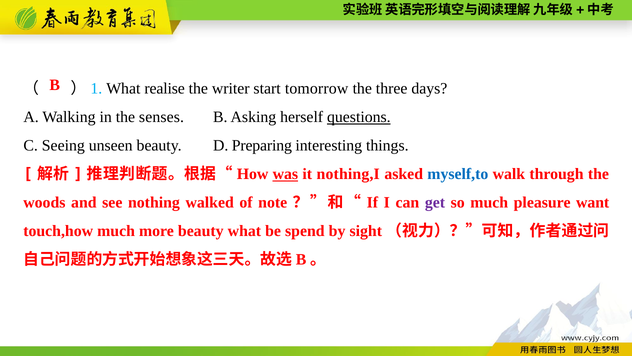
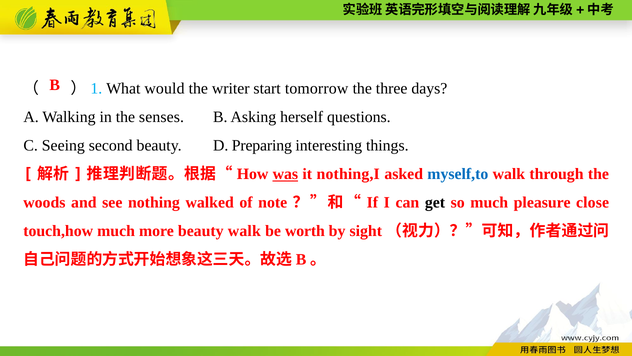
realise: realise -> would (164, 88)
questions underline: present -> none (359, 117)
unseen: unseen -> second (111, 145)
get colour: purple -> black (435, 202)
want: want -> close (593, 202)
beauty what: what -> walk (244, 231)
spend: spend -> worth (305, 231)
